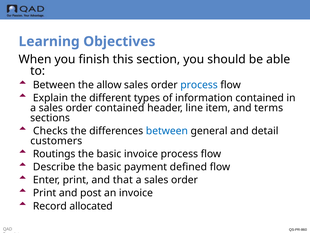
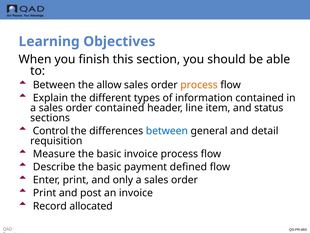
process colour: blue -> orange (199, 85)
terms: terms -> status (269, 108)
Checks: Checks -> Control (50, 131)
customers: customers -> requisition (56, 141)
Routings: Routings -> Measure (54, 154)
that: that -> only (123, 180)
